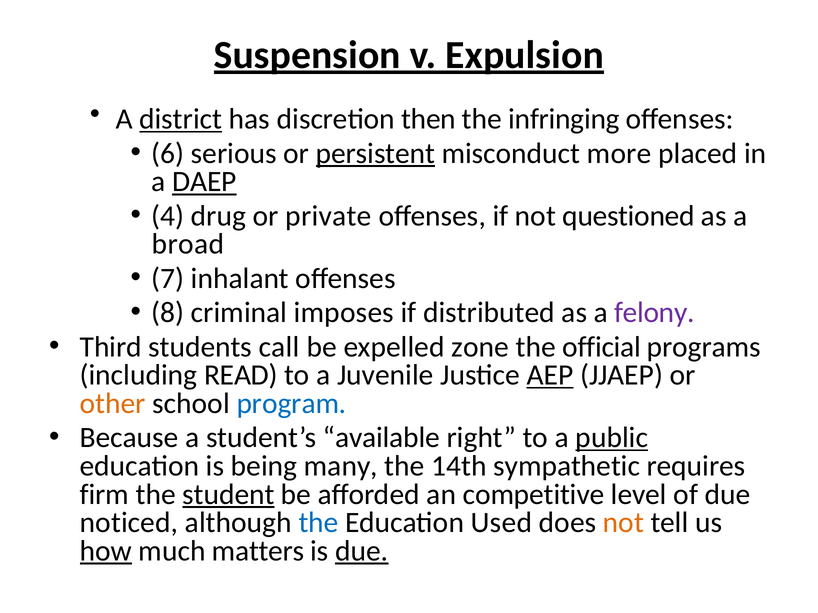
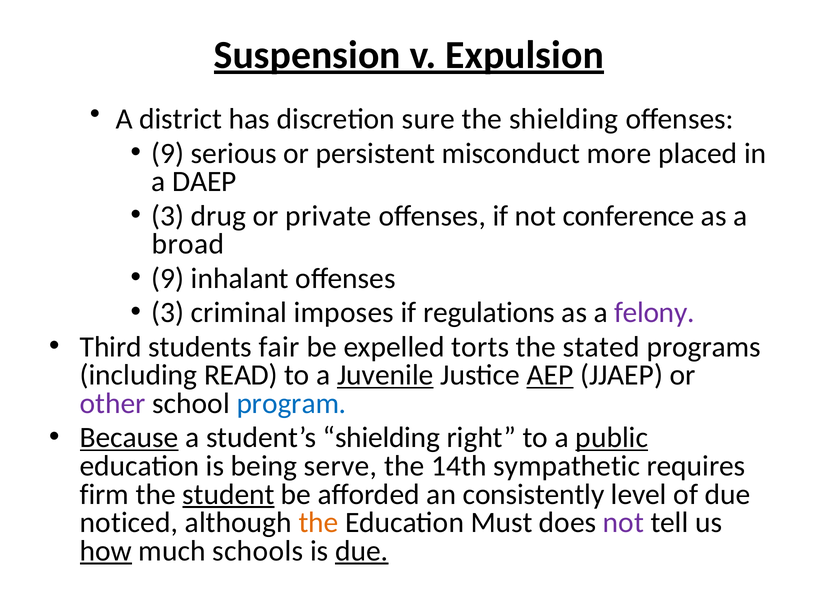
district underline: present -> none (181, 119)
then: then -> sure (428, 119)
the infringing: infringing -> shielding (564, 119)
6: 6 -> 9 (168, 153)
persistent underline: present -> none (375, 153)
DAEP underline: present -> none (204, 182)
4: 4 -> 3 (168, 216)
questioned: questioned -> conference (629, 216)
7: 7 -> 9 (168, 279)
8: 8 -> 3 (168, 313)
distributed: distributed -> regulations (489, 313)
call: call -> fair (279, 347)
zone: zone -> torts (480, 347)
official: official -> stated (601, 347)
Juvenile underline: none -> present (385, 375)
other colour: orange -> purple (113, 404)
Because underline: none -> present (129, 438)
student’s available: available -> shielding (382, 438)
many: many -> serve (341, 466)
competitive: competitive -> consistently (534, 495)
the colour: blue -> orange (319, 523)
Used: Used -> Must (502, 523)
not colour: orange -> purple (623, 523)
matters: matters -> schools (258, 551)
